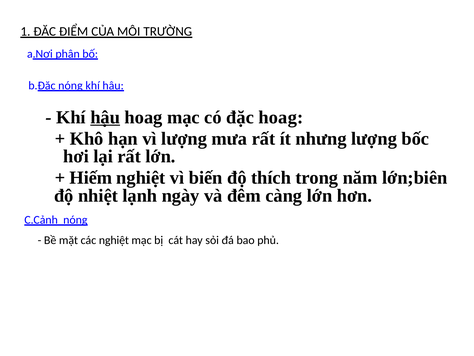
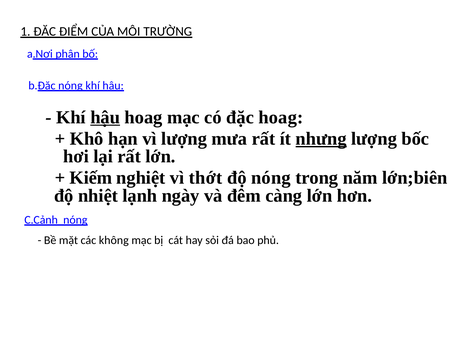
nhưng underline: none -> present (321, 139)
Hiếm: Hiếm -> Kiếm (91, 178)
biến: biến -> thớt (206, 178)
độ thích: thích -> nóng (271, 178)
các nghiệt: nghiệt -> không (114, 240)
